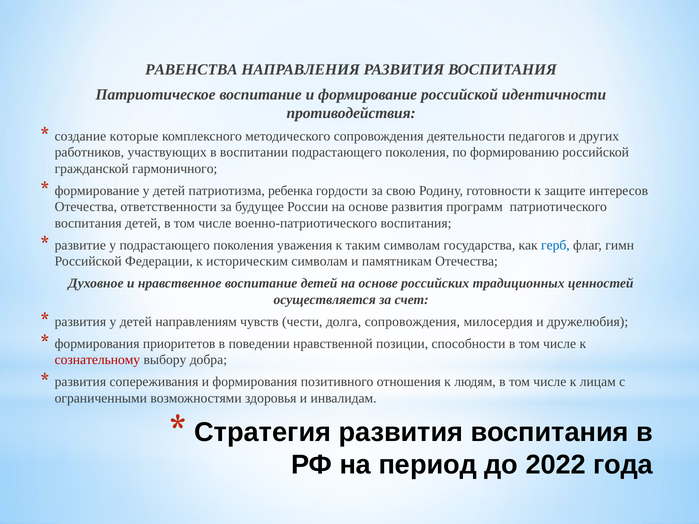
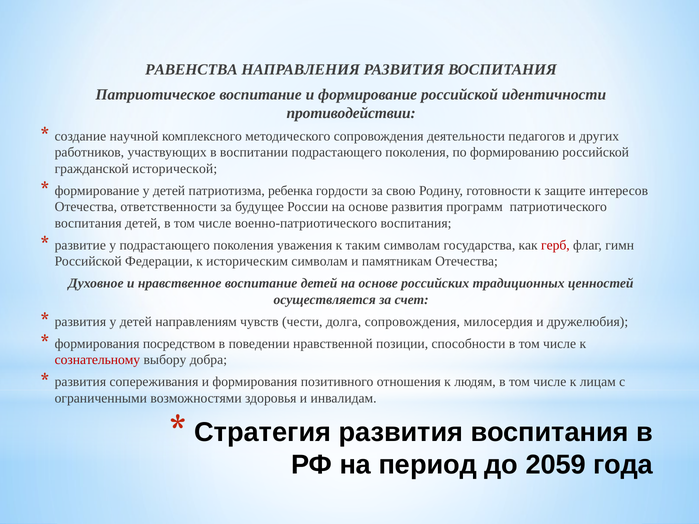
противодействия: противодействия -> противодействии (351, 113)
которые: которые -> научной (134, 136)
гармоничного: гармоничного -> исторической (175, 169)
герб colour: blue -> red (555, 245)
приоритетов: приоритетов -> посредством (179, 344)
2022: 2022 -> 2059 (556, 465)
